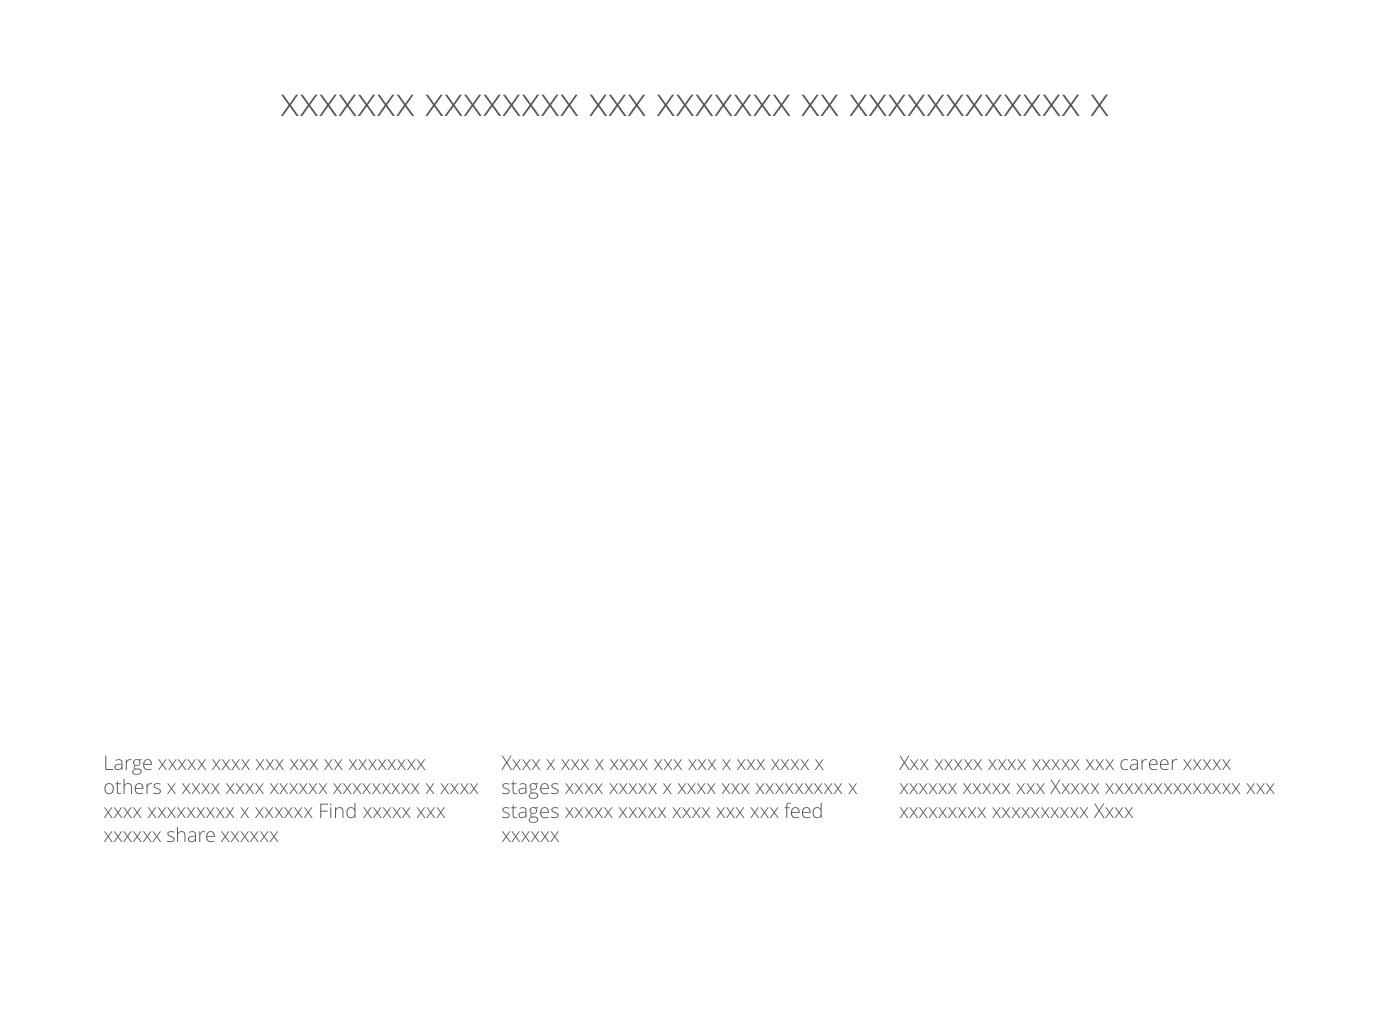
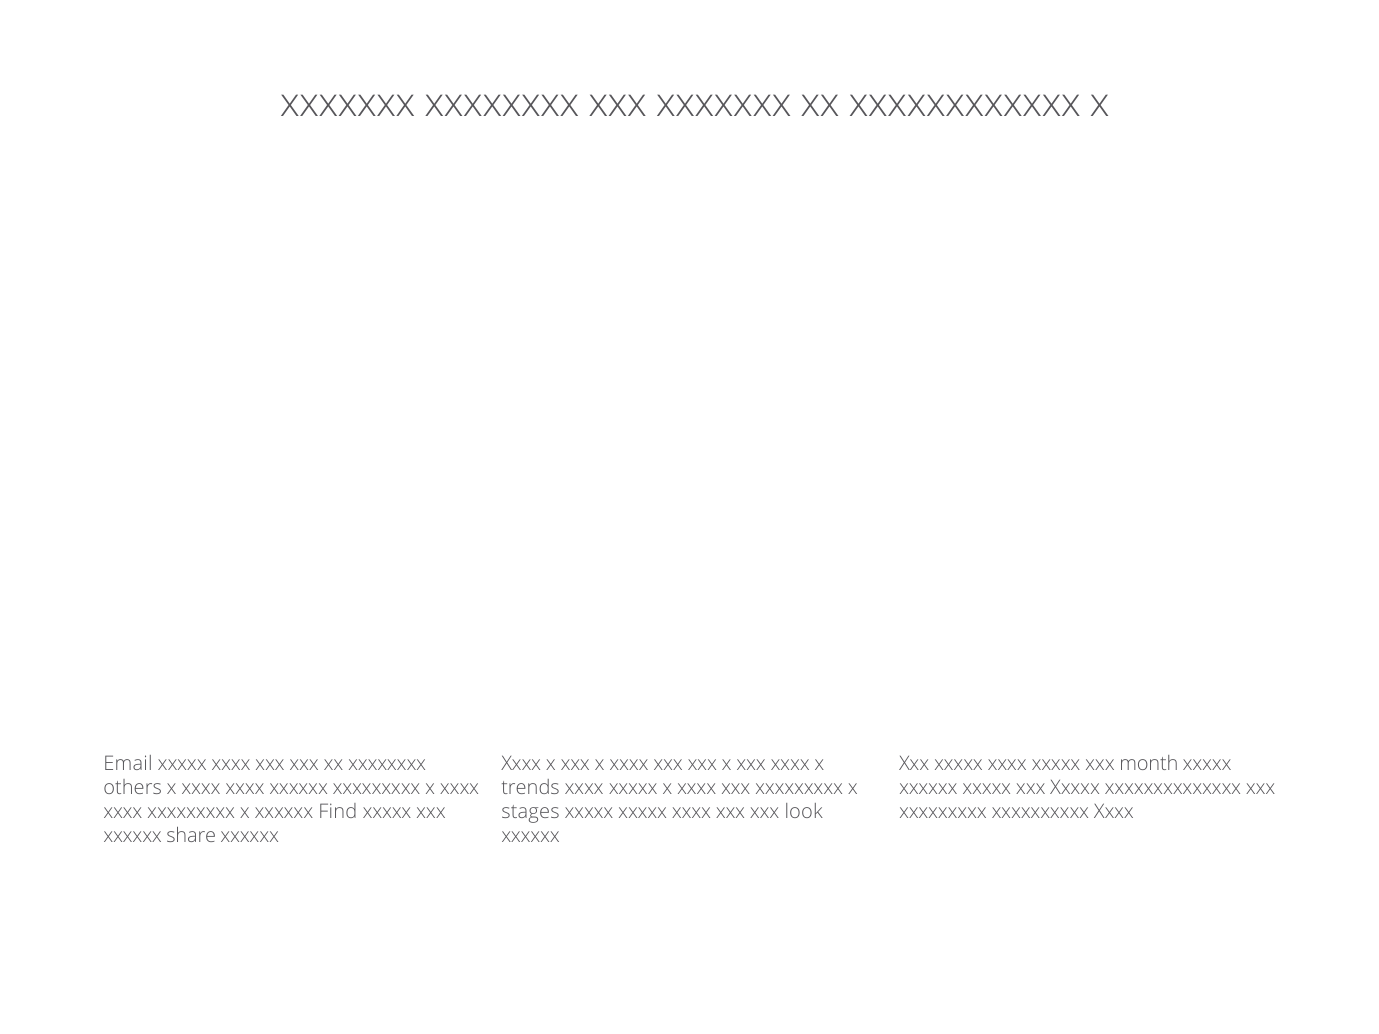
Large: Large -> Email (128, 764)
career: career -> month (1149, 764)
stages: stages -> trends (531, 788)
feed: feed -> look (804, 812)
